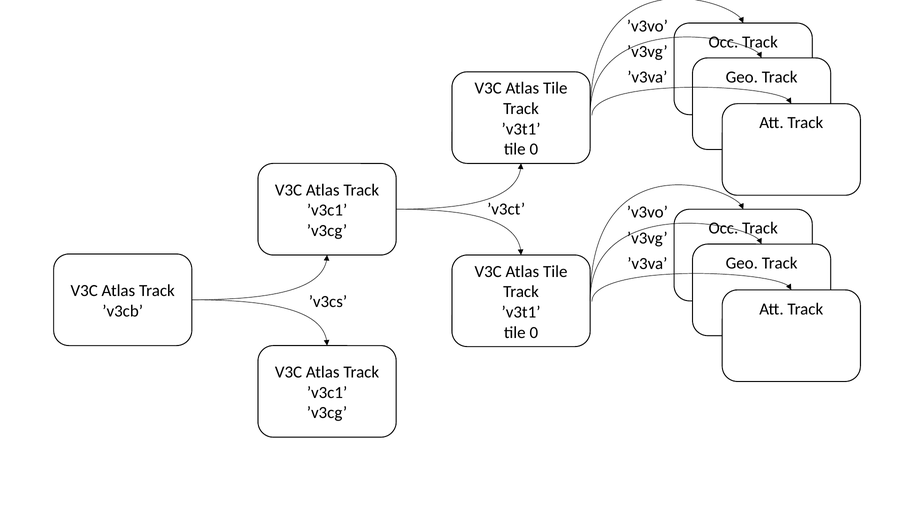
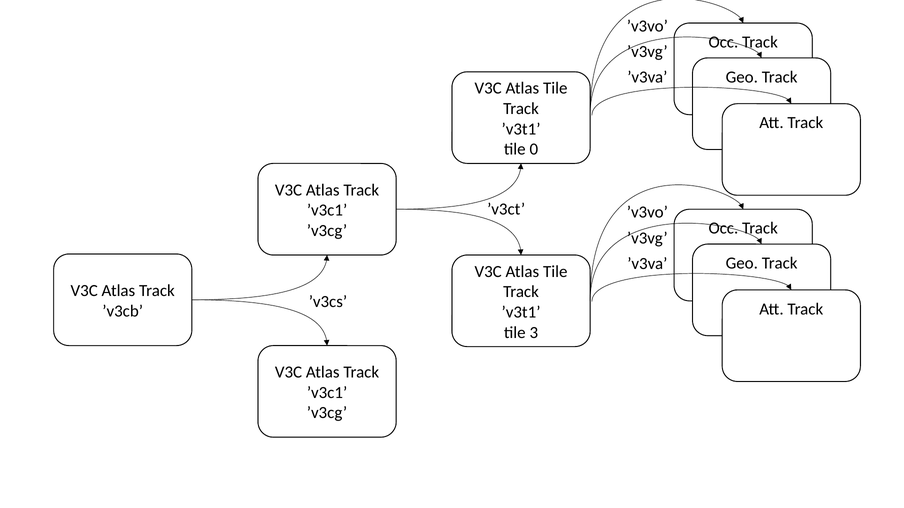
0: 0 -> 3 (534, 333)
